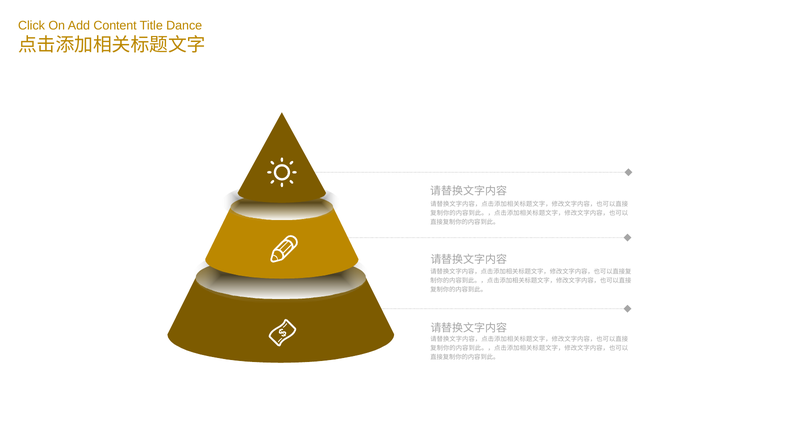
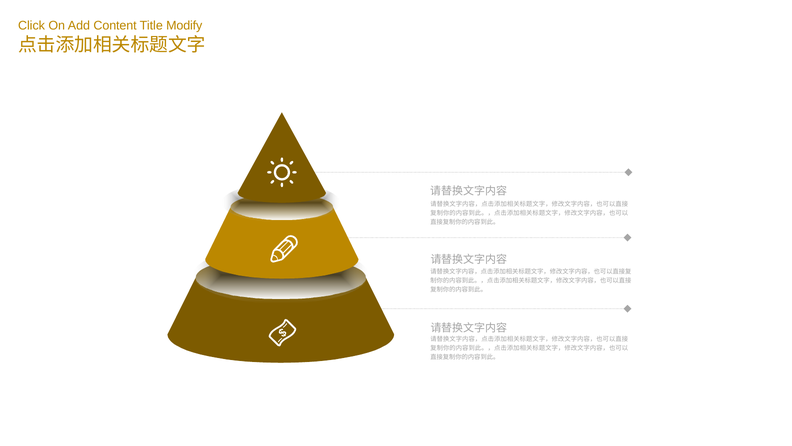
Dance: Dance -> Modify (184, 26)
